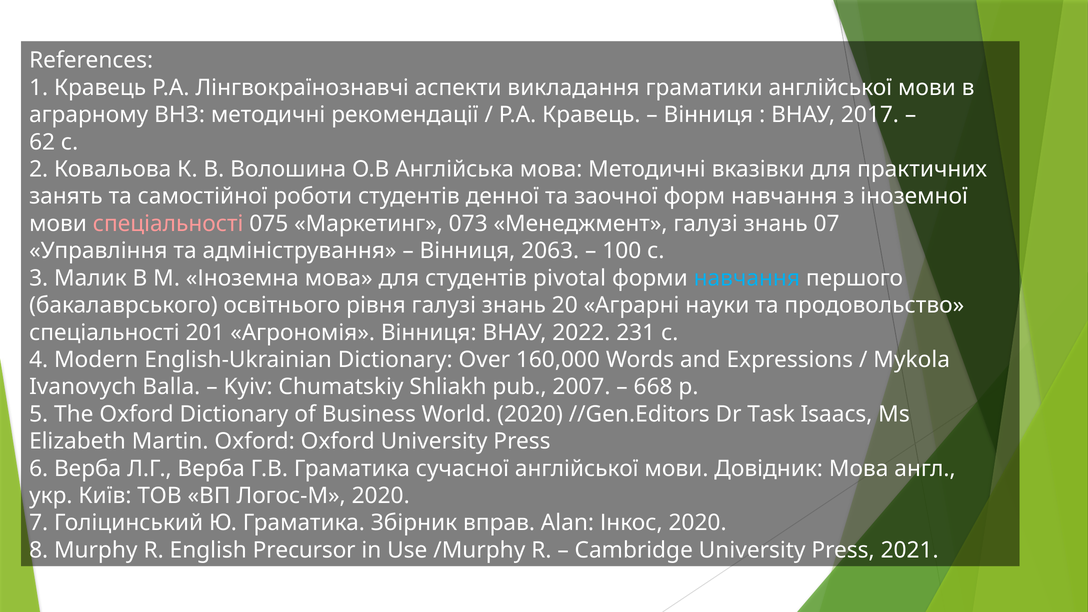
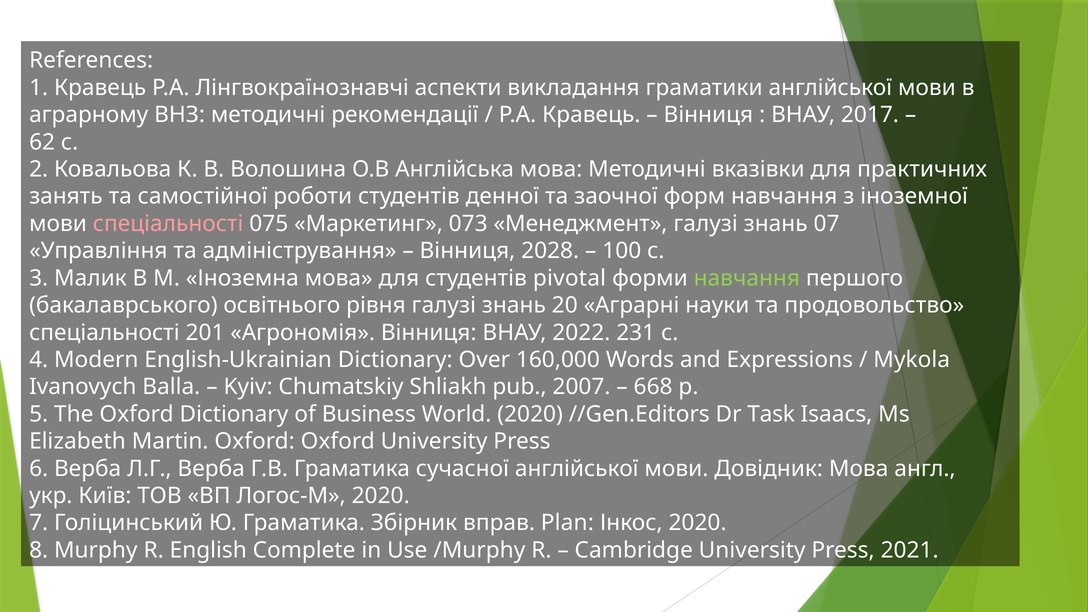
2063: 2063 -> 2028 (550, 251)
навчання colour: light blue -> light green (747, 278)
Alan: Alan -> Plan (567, 523)
Precursor: Precursor -> Complete (304, 550)
